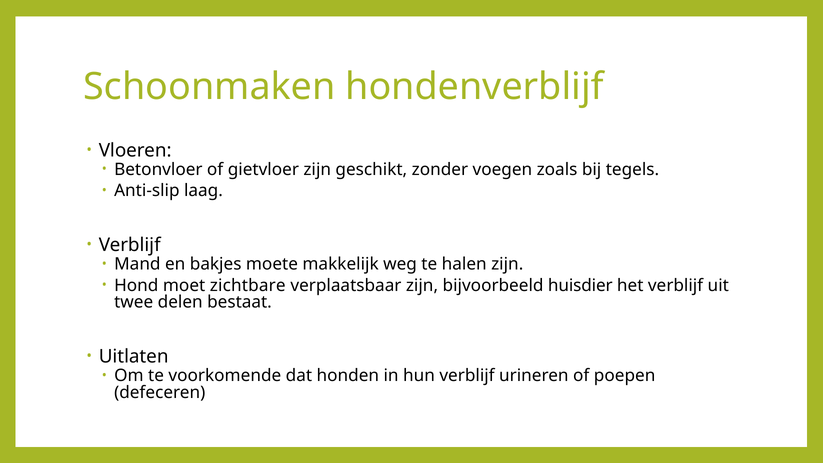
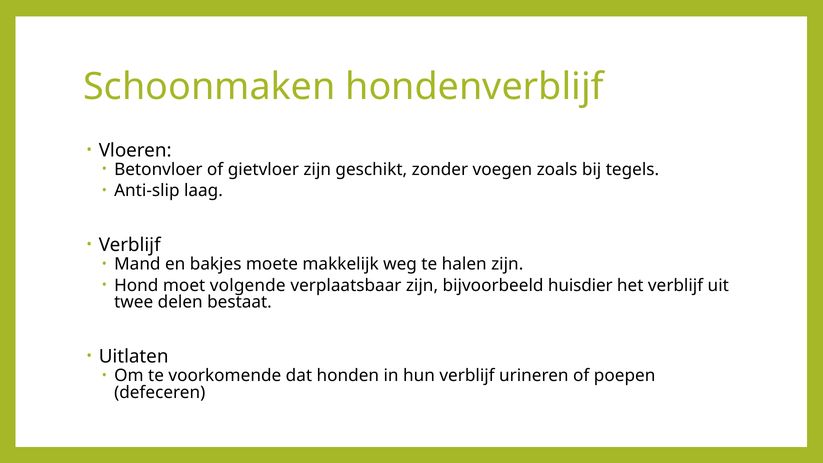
zichtbare: zichtbare -> volgende (248, 286)
